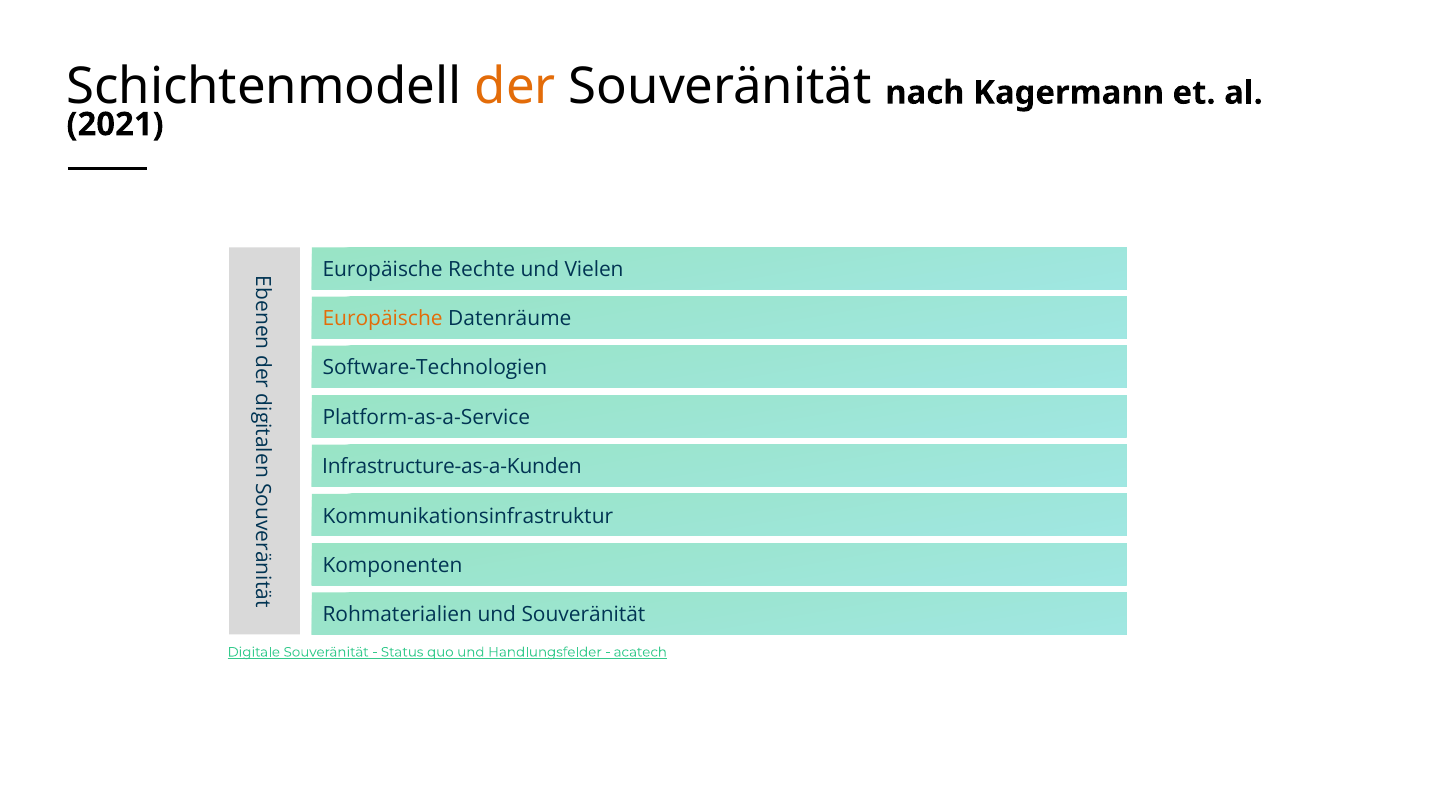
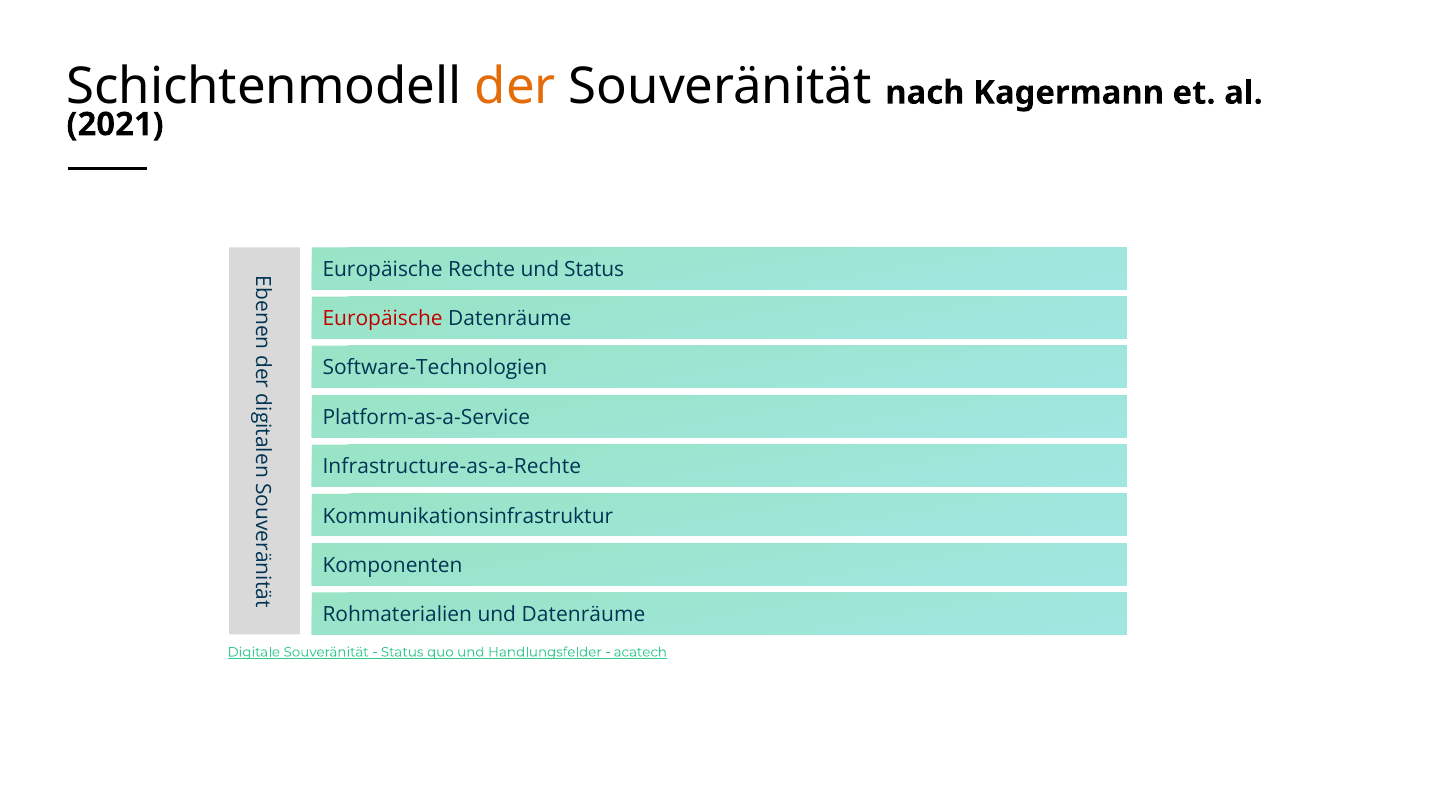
und Vielen: Vielen -> Status (594, 270)
Europäische colour: orange -> red (383, 319)
Infrastructure-as-a-Kunden: Infrastructure-as-a-Kunden -> Infrastructure-as-a-Rechte (452, 467)
und Souveränität: Souveränität -> Datenräume (583, 615)
